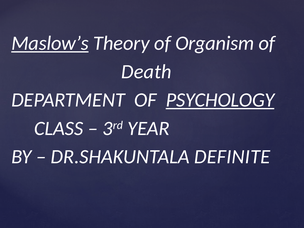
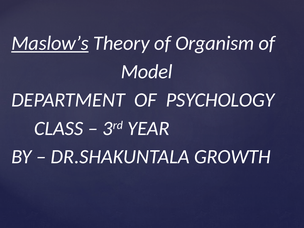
Death: Death -> Model (147, 72)
PSYCHOLOGY underline: present -> none (220, 100)
DEFINITE: DEFINITE -> GROWTH (232, 157)
